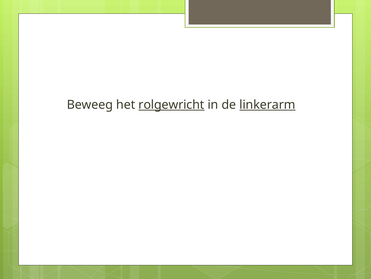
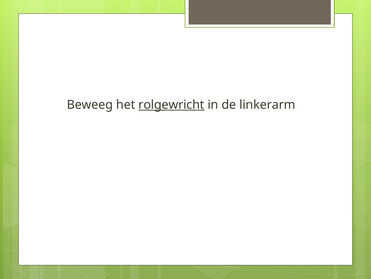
linkerarm underline: present -> none (267, 104)
